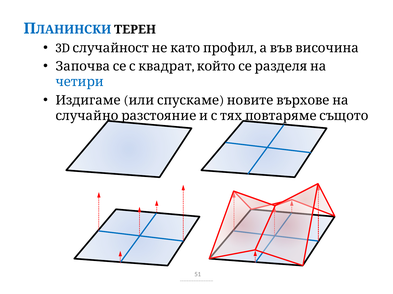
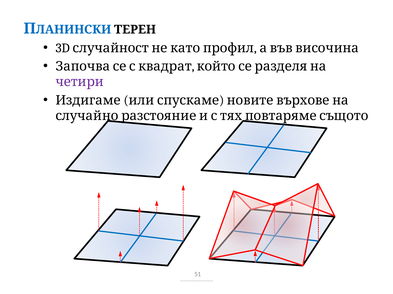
четири colour: blue -> purple (80, 82)
